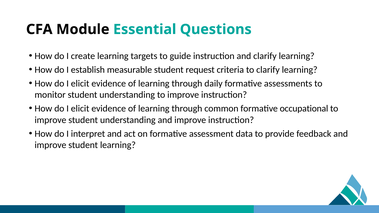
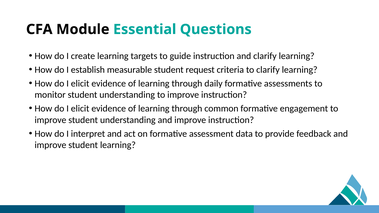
occupational: occupational -> engagement (304, 109)
